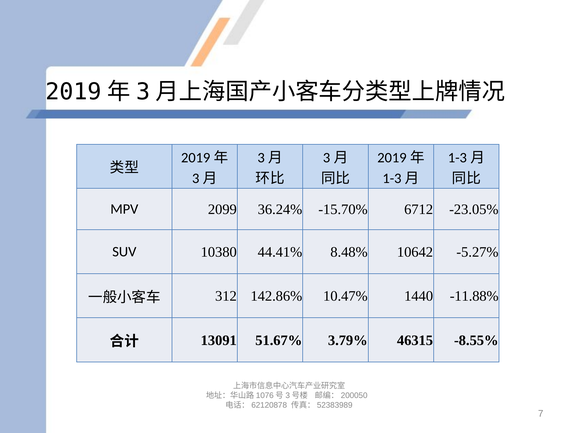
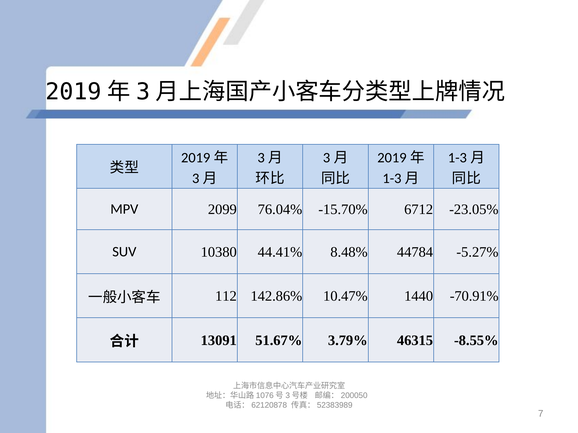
36.24%: 36.24% -> 76.04% (280, 210)
10642: 10642 -> 44784 (415, 252)
312: 312 -> 112 (226, 296)
-11.88%: -11.88% -> -70.91% (474, 296)
